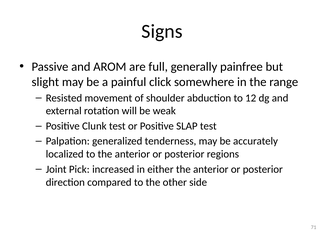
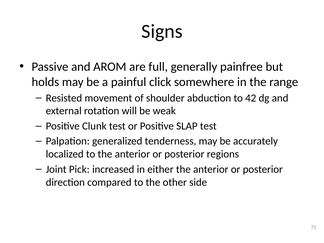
slight: slight -> holds (45, 82)
12: 12 -> 42 (251, 98)
